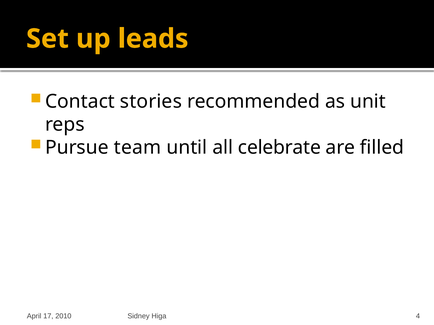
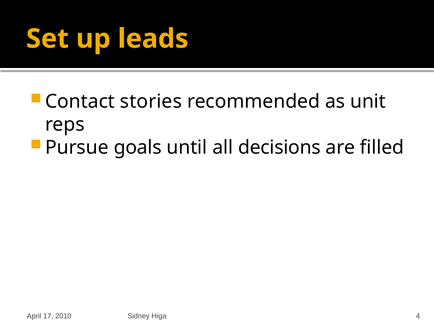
team: team -> goals (138, 148)
celebrate: celebrate -> decisions (279, 148)
